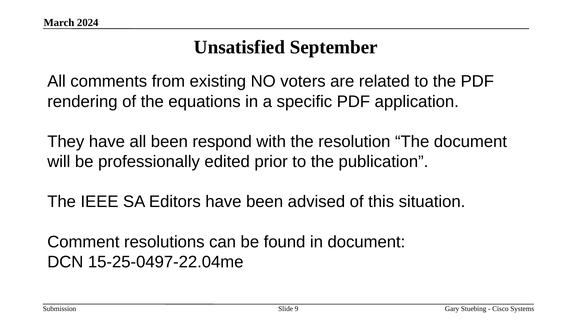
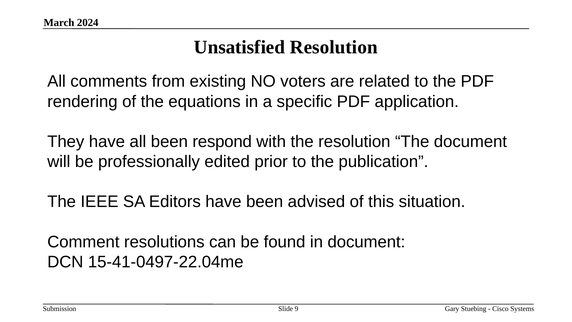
Unsatisfied September: September -> Resolution (334, 47)
15-25-0497-22.04me: 15-25-0497-22.04me -> 15-41-0497-22.04me (166, 262)
